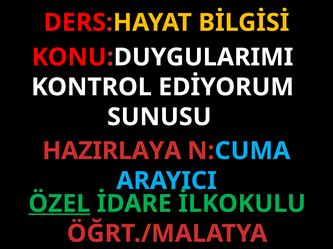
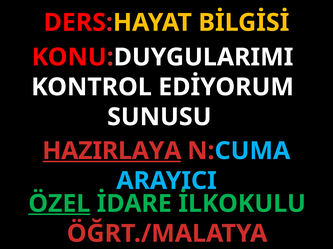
HAZIRLAYA underline: none -> present (112, 151)
